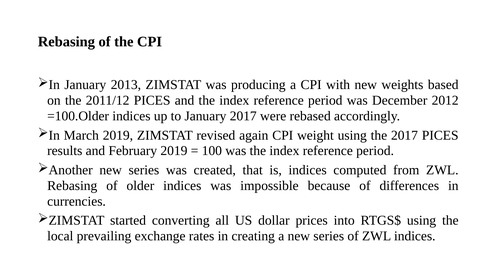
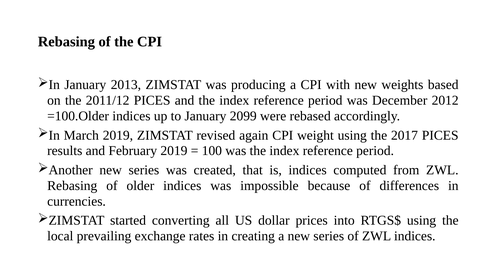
January 2017: 2017 -> 2099 (243, 116)
